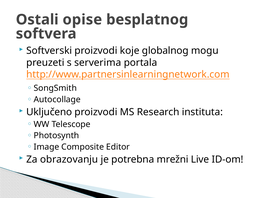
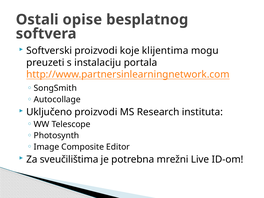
globalnog: globalnog -> klijentima (165, 51)
serverima: serverima -> instalaciju (98, 63)
obrazovanju: obrazovanju -> sveučilištima (69, 159)
